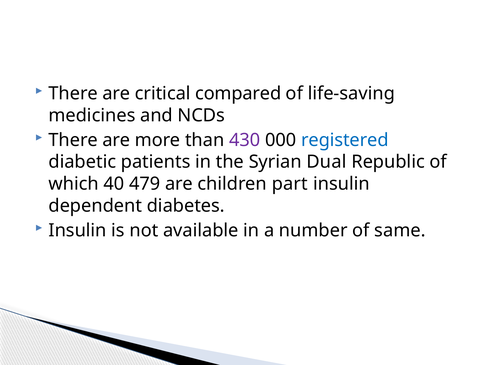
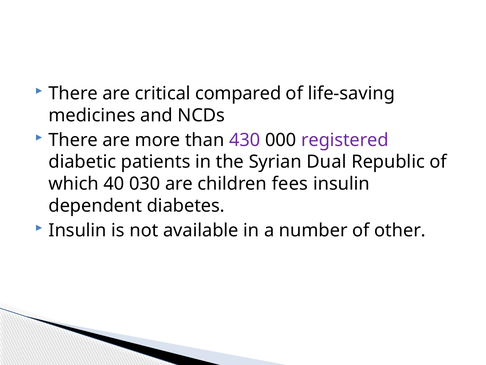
registered colour: blue -> purple (345, 140)
479: 479 -> 030 (145, 184)
part: part -> fees (290, 184)
same: same -> other (400, 230)
